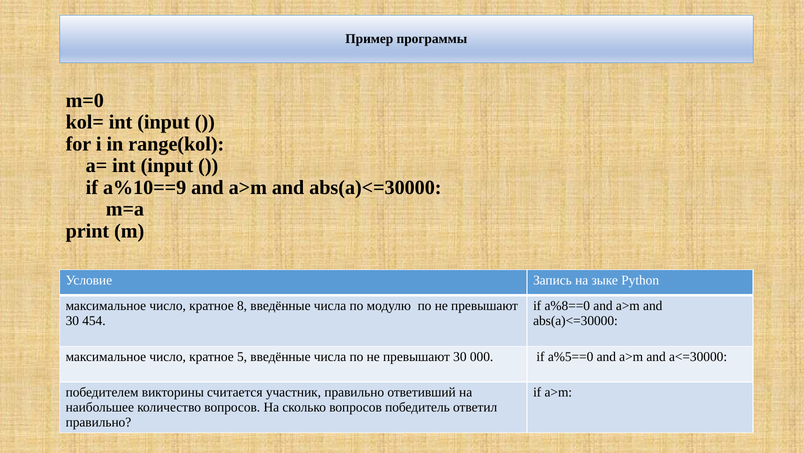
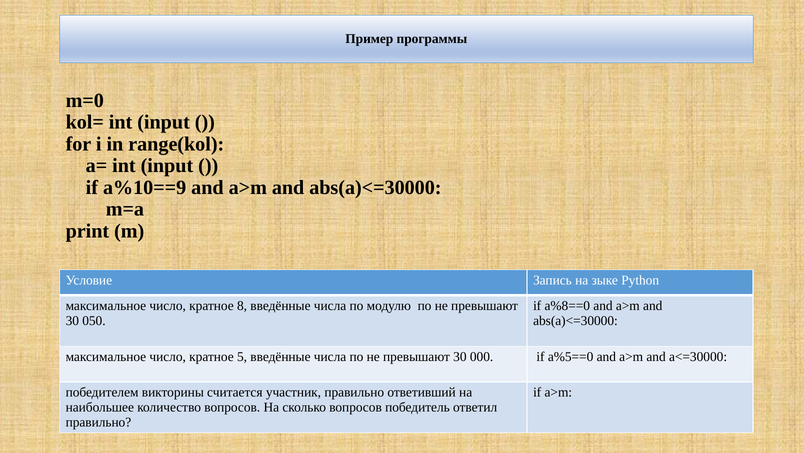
454: 454 -> 050 (94, 320)
